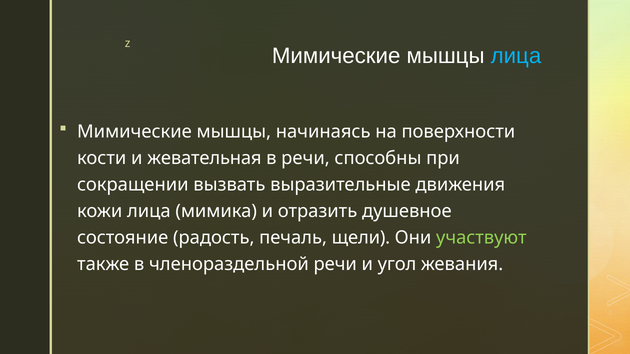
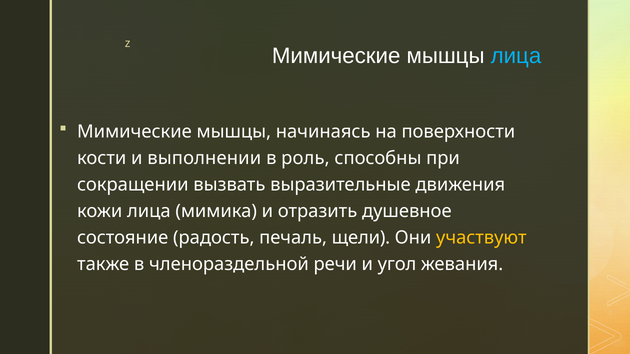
жевательная: жевательная -> выполнении (204, 158)
в речи: речи -> роль (305, 158)
участвуют colour: light green -> yellow (481, 238)
